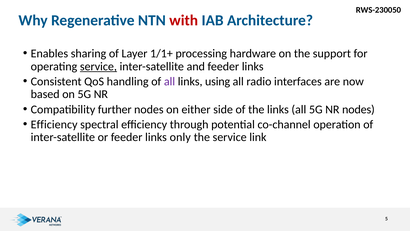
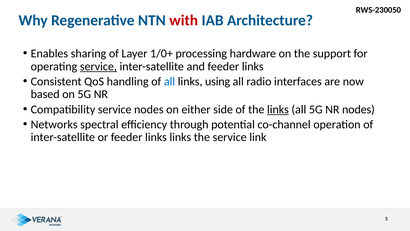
1/1+: 1/1+ -> 1/0+ (161, 53)
all colour: purple -> blue (170, 81)
Compatibility further: further -> service (115, 109)
links underline: none -> present (278, 109)
Efficiency: Efficiency -> Networks (54, 124)
links only: only -> links (180, 137)
